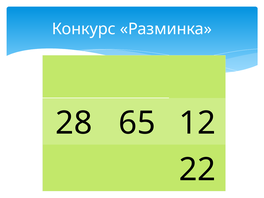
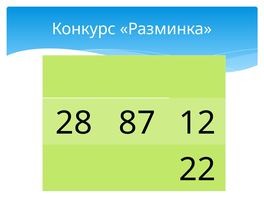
65: 65 -> 87 (137, 123)
